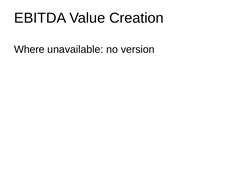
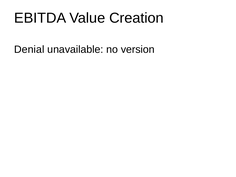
Where: Where -> Denial (29, 49)
